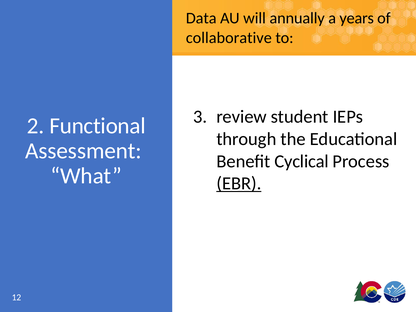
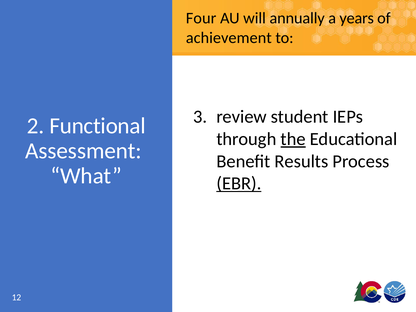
Data: Data -> Four (201, 18)
collaborative: collaborative -> achievement (229, 38)
the underline: none -> present (293, 139)
Cyclical: Cyclical -> Results (301, 161)
